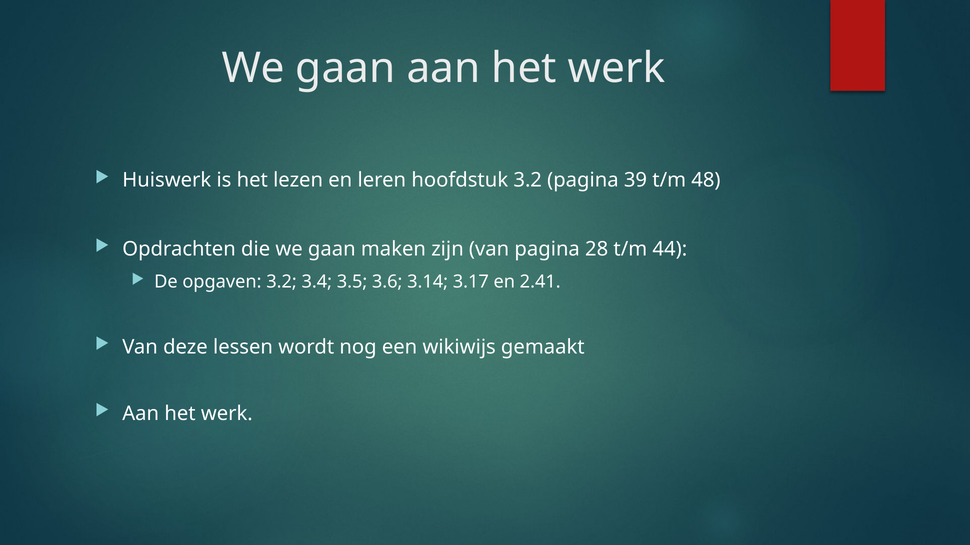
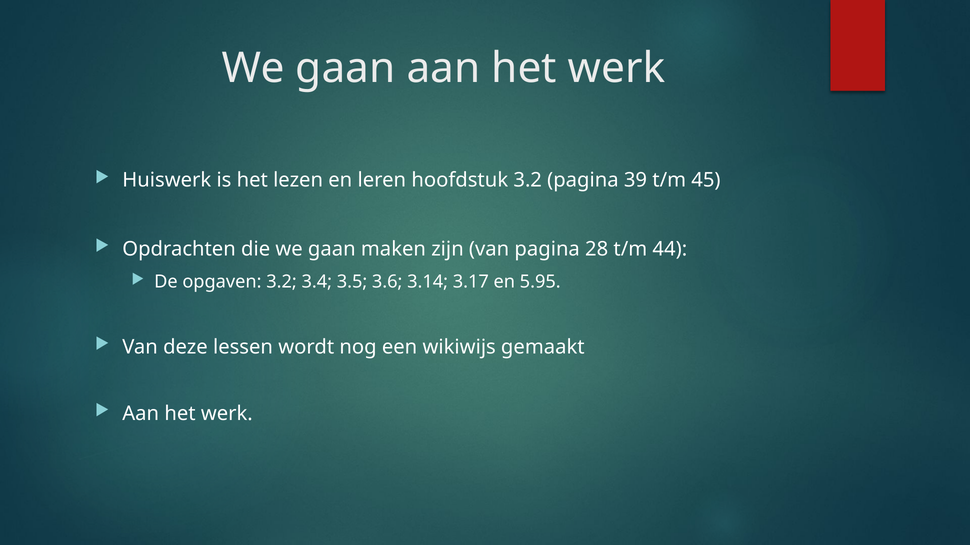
48: 48 -> 45 (706, 181)
2.41: 2.41 -> 5.95 (540, 282)
